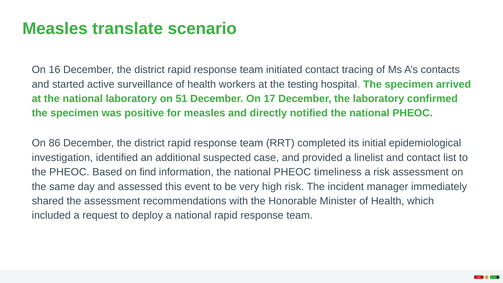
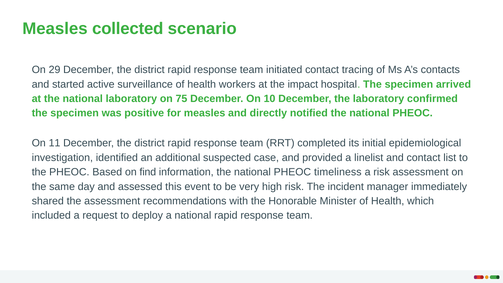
translate: translate -> collected (128, 29)
16: 16 -> 29 (55, 70)
testing: testing -> impact (303, 84)
51: 51 -> 75 (181, 99)
17: 17 -> 10 (270, 99)
86: 86 -> 11 (55, 143)
